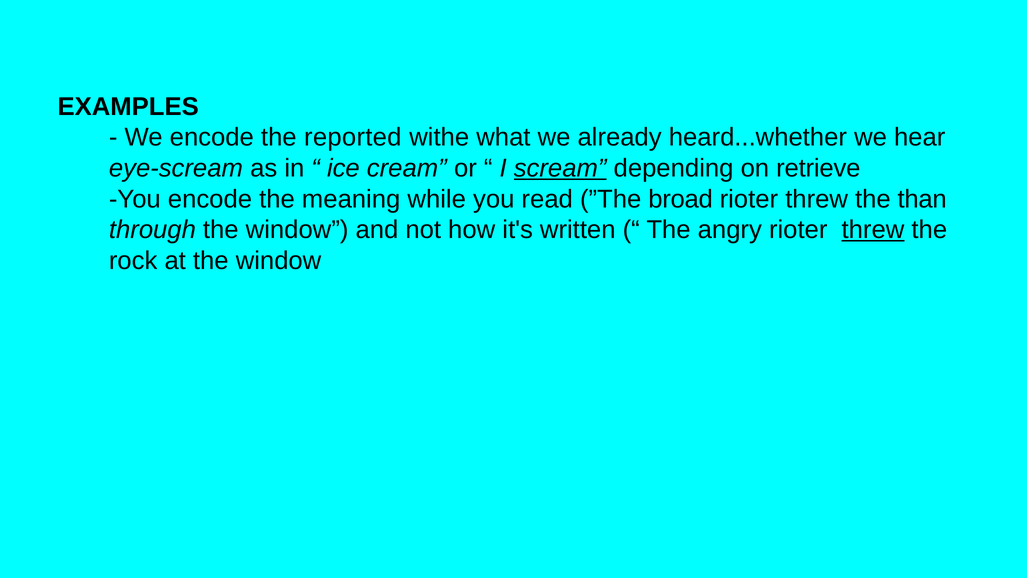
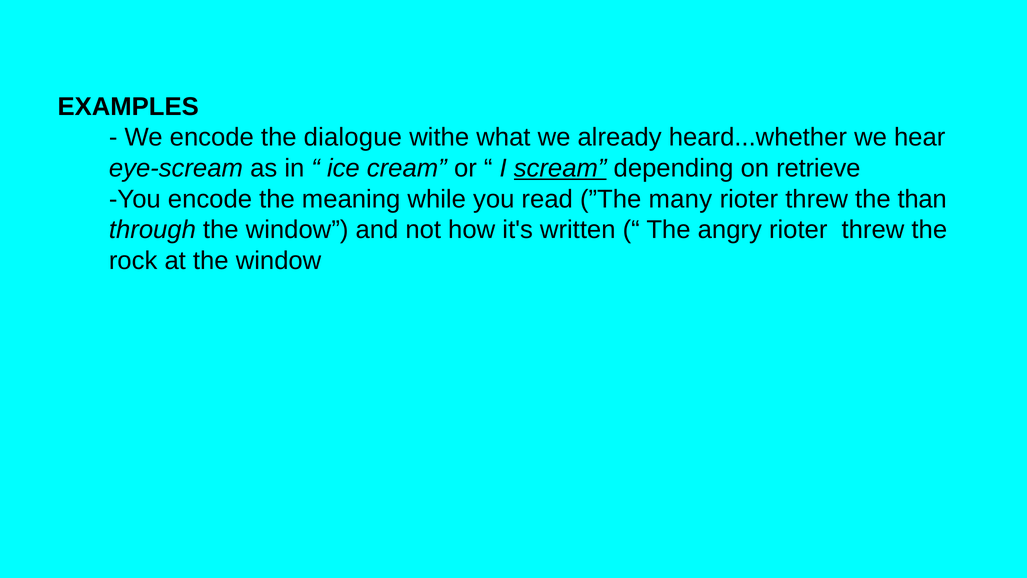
reported: reported -> dialogue (353, 137)
broad: broad -> many (680, 199)
threw underline: present -> none (873, 230)
